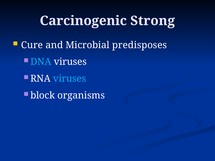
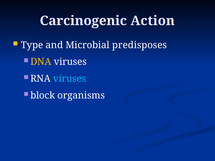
Strong: Strong -> Action (153, 21)
Cure: Cure -> Type (32, 45)
DNA colour: light blue -> yellow (41, 62)
